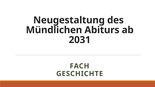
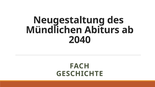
2031: 2031 -> 2040 (80, 40)
